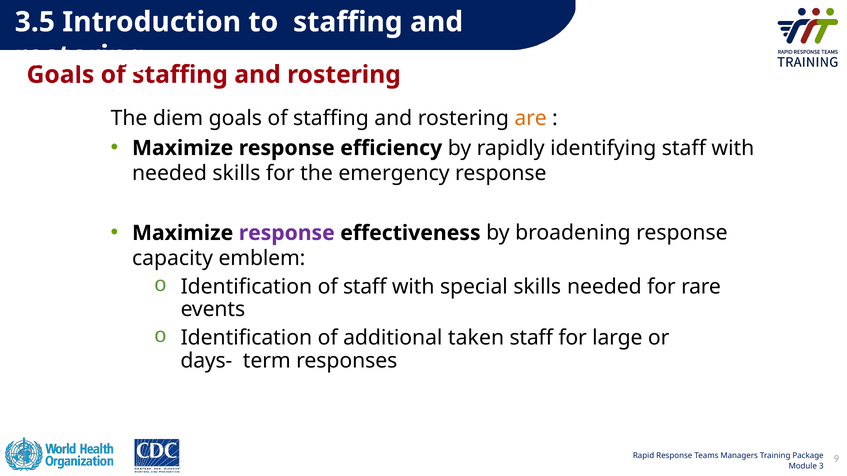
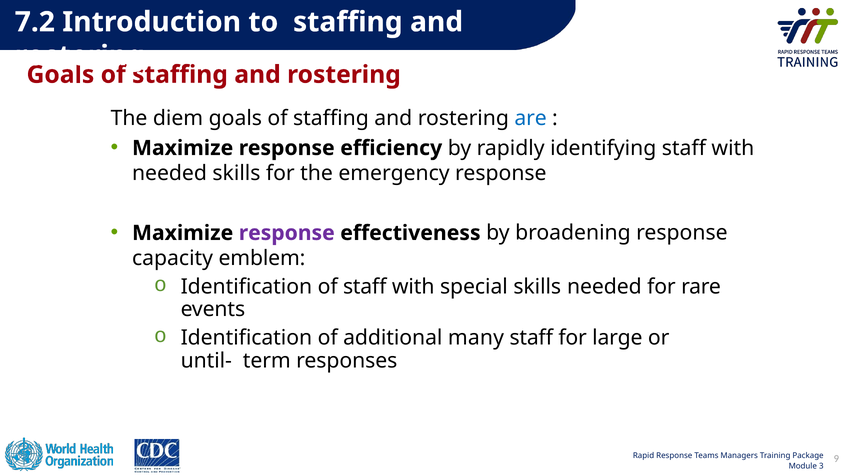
3.5: 3.5 -> 7.2 (35, 22)
are colour: orange -> blue (531, 118)
taken: taken -> many (476, 338)
days-: days- -> until- (206, 361)
